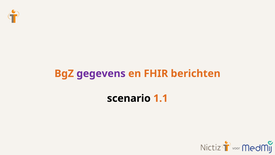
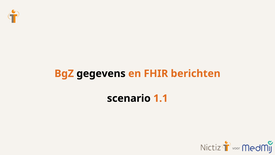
gegevens colour: purple -> black (101, 73)
